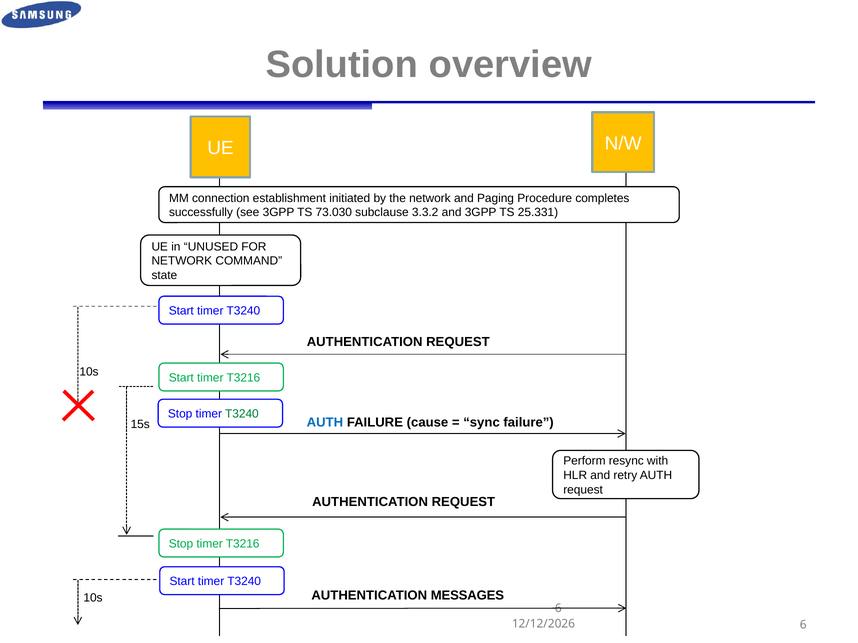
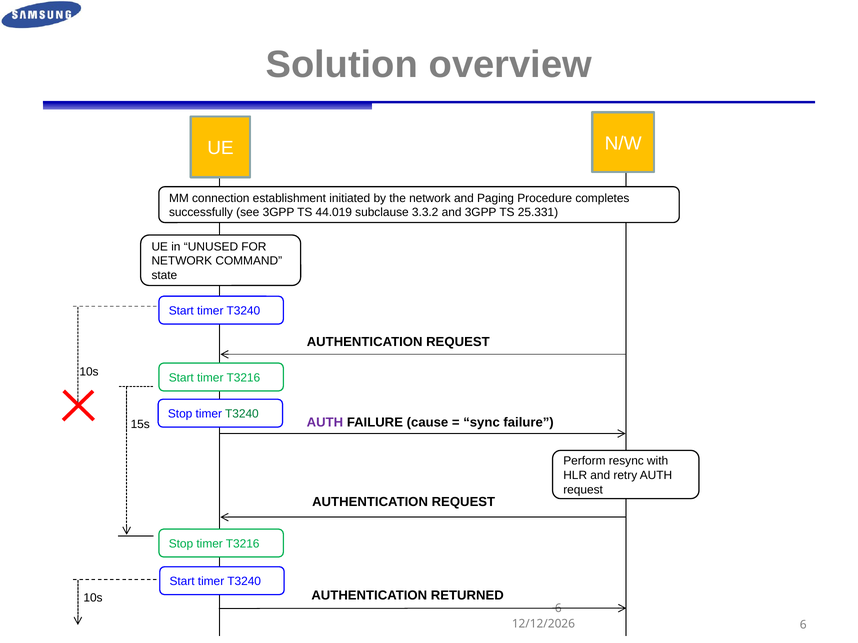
73.030: 73.030 -> 44.019 (334, 213)
AUTH colour: blue -> purple (325, 423)
MESSAGES: MESSAGES -> RETURNED (467, 596)
